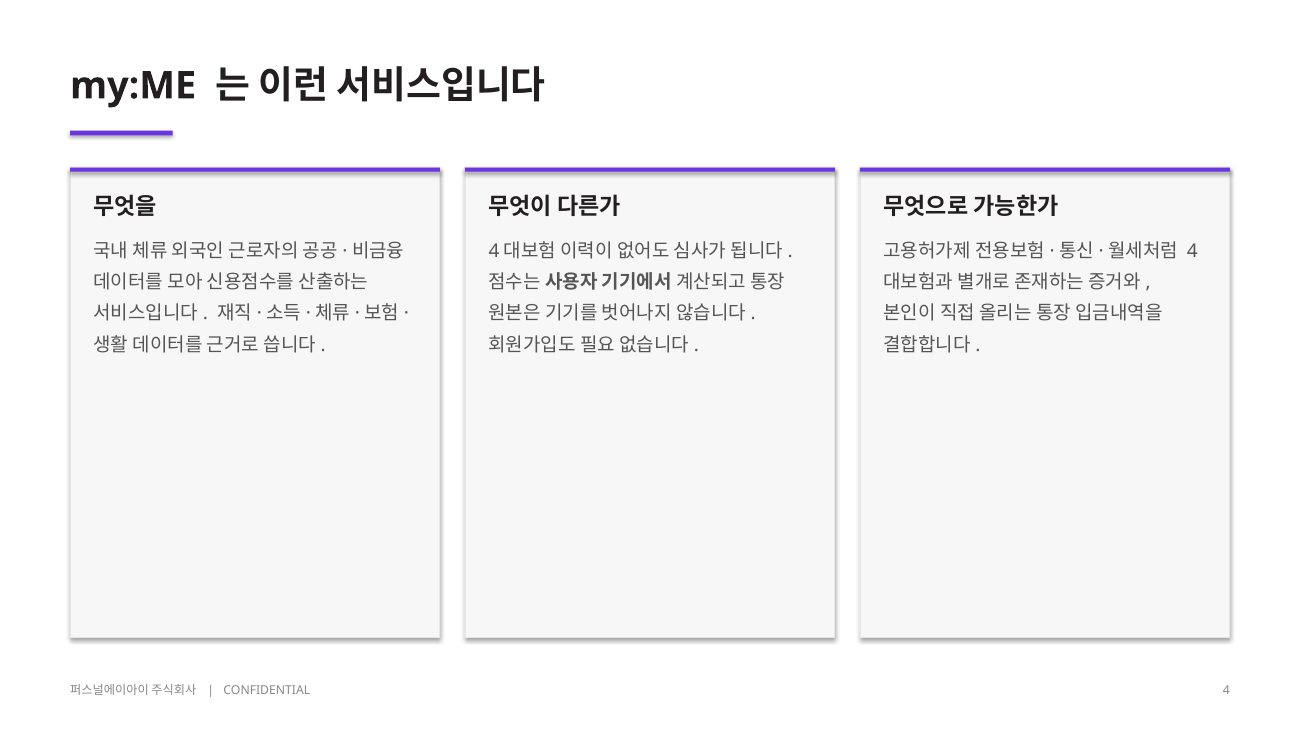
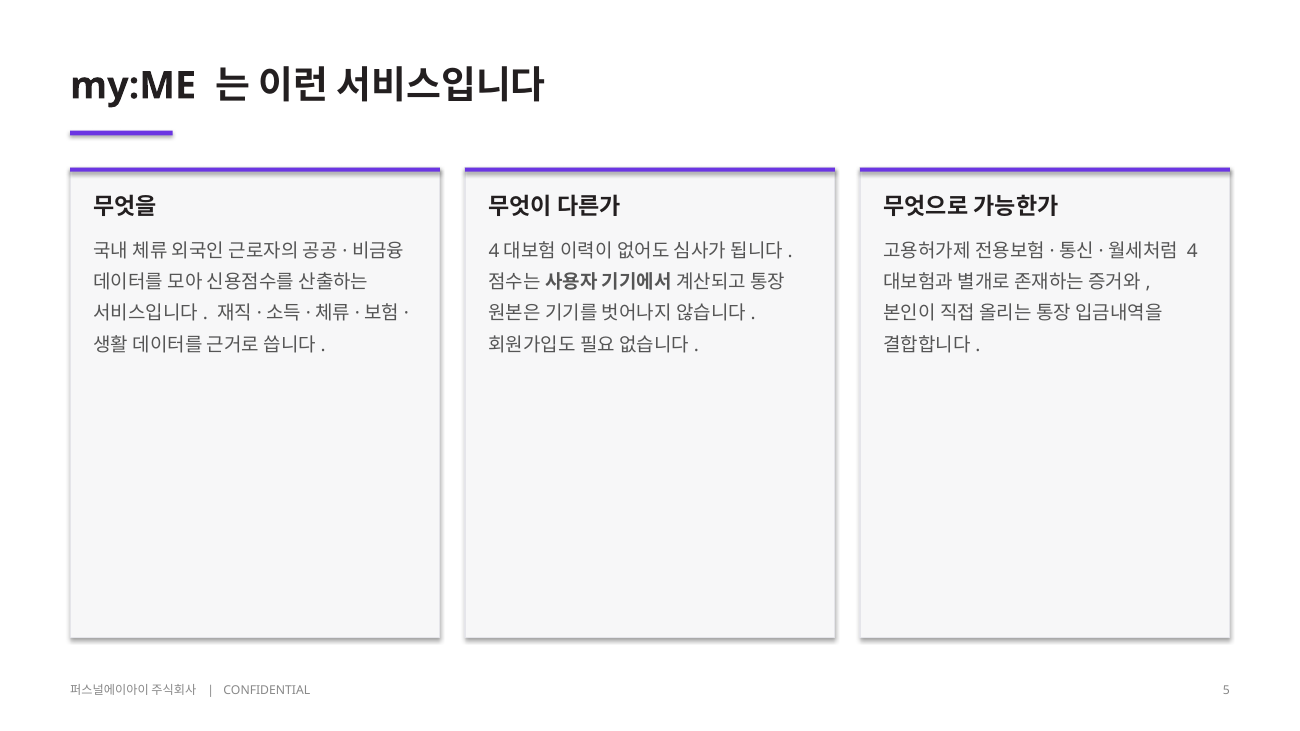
CONFIDENTIAL 4: 4 -> 5 (1226, 691)
